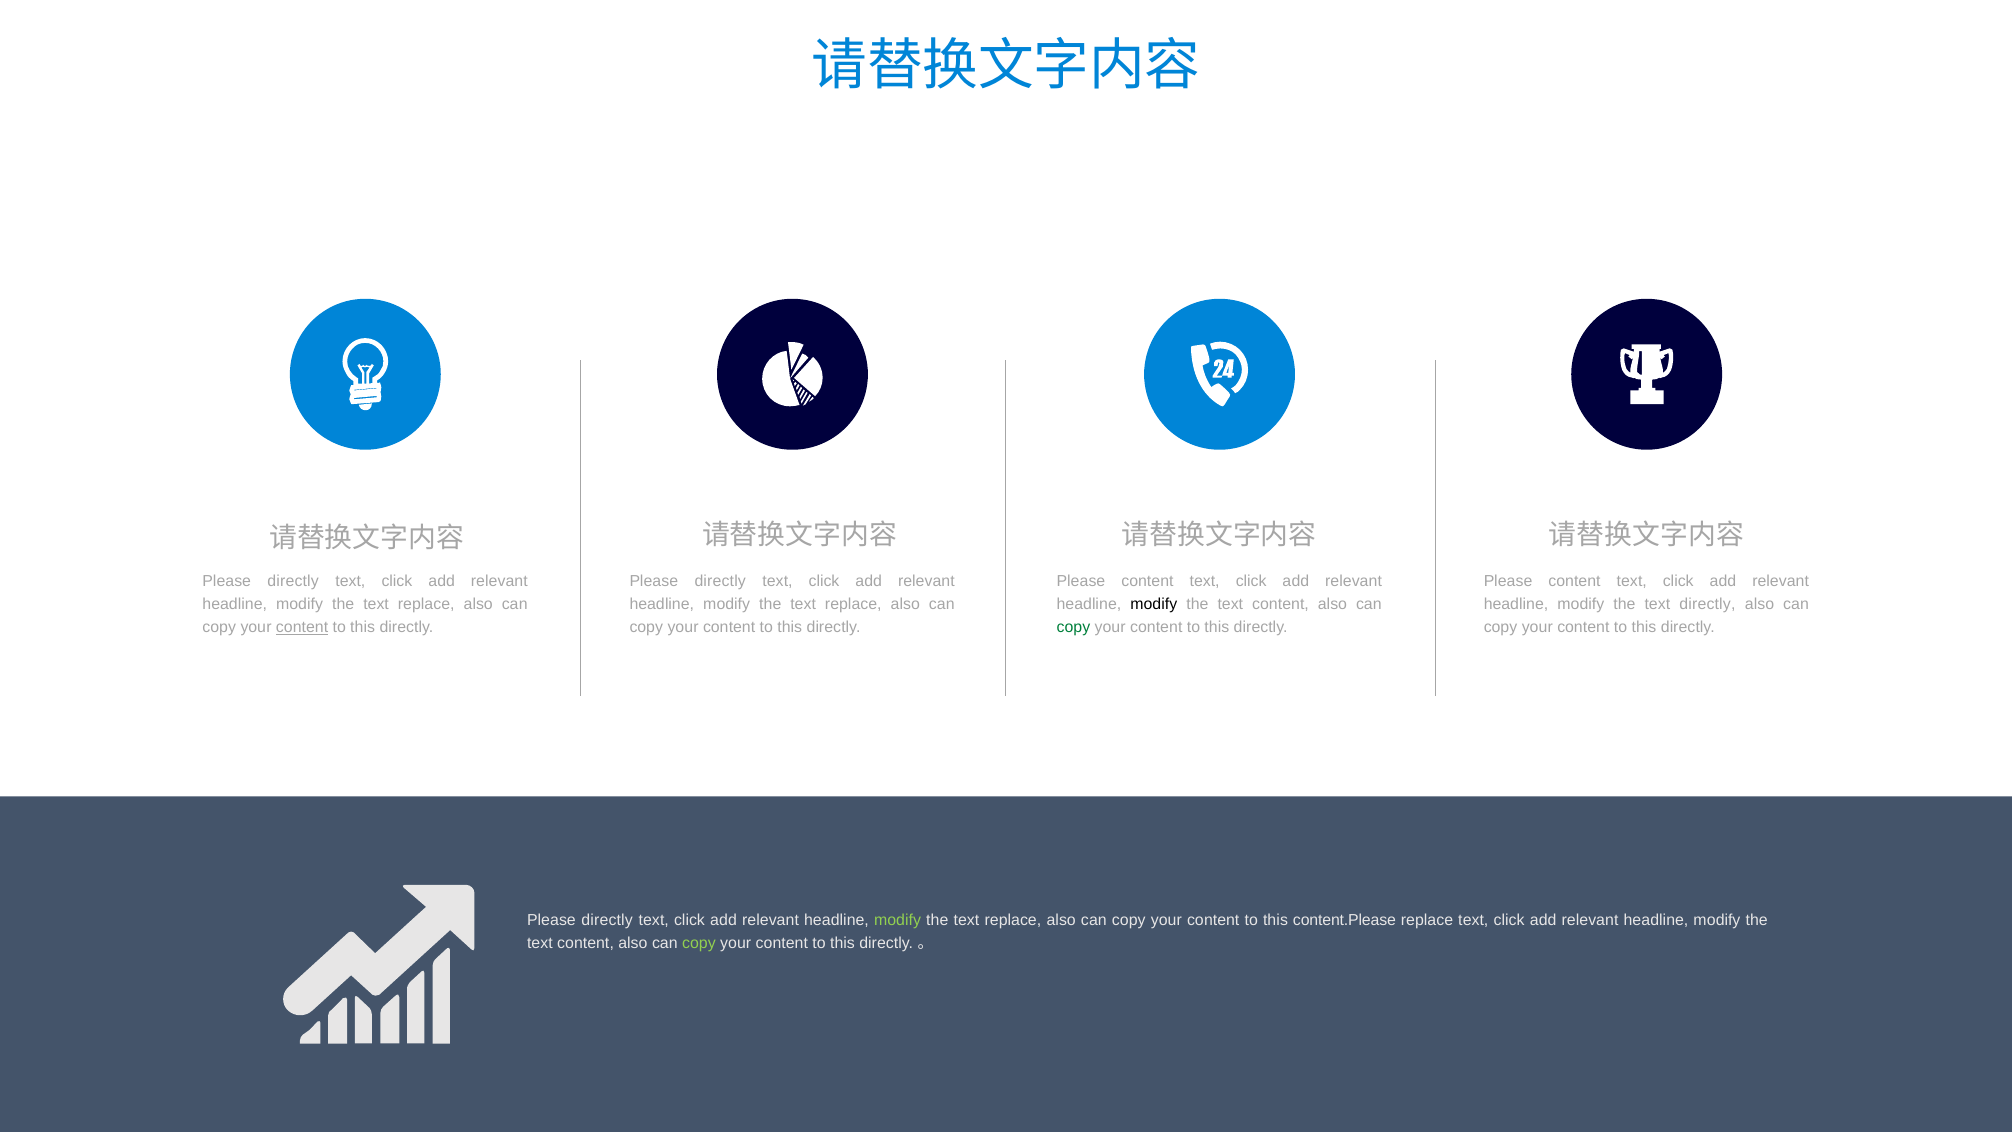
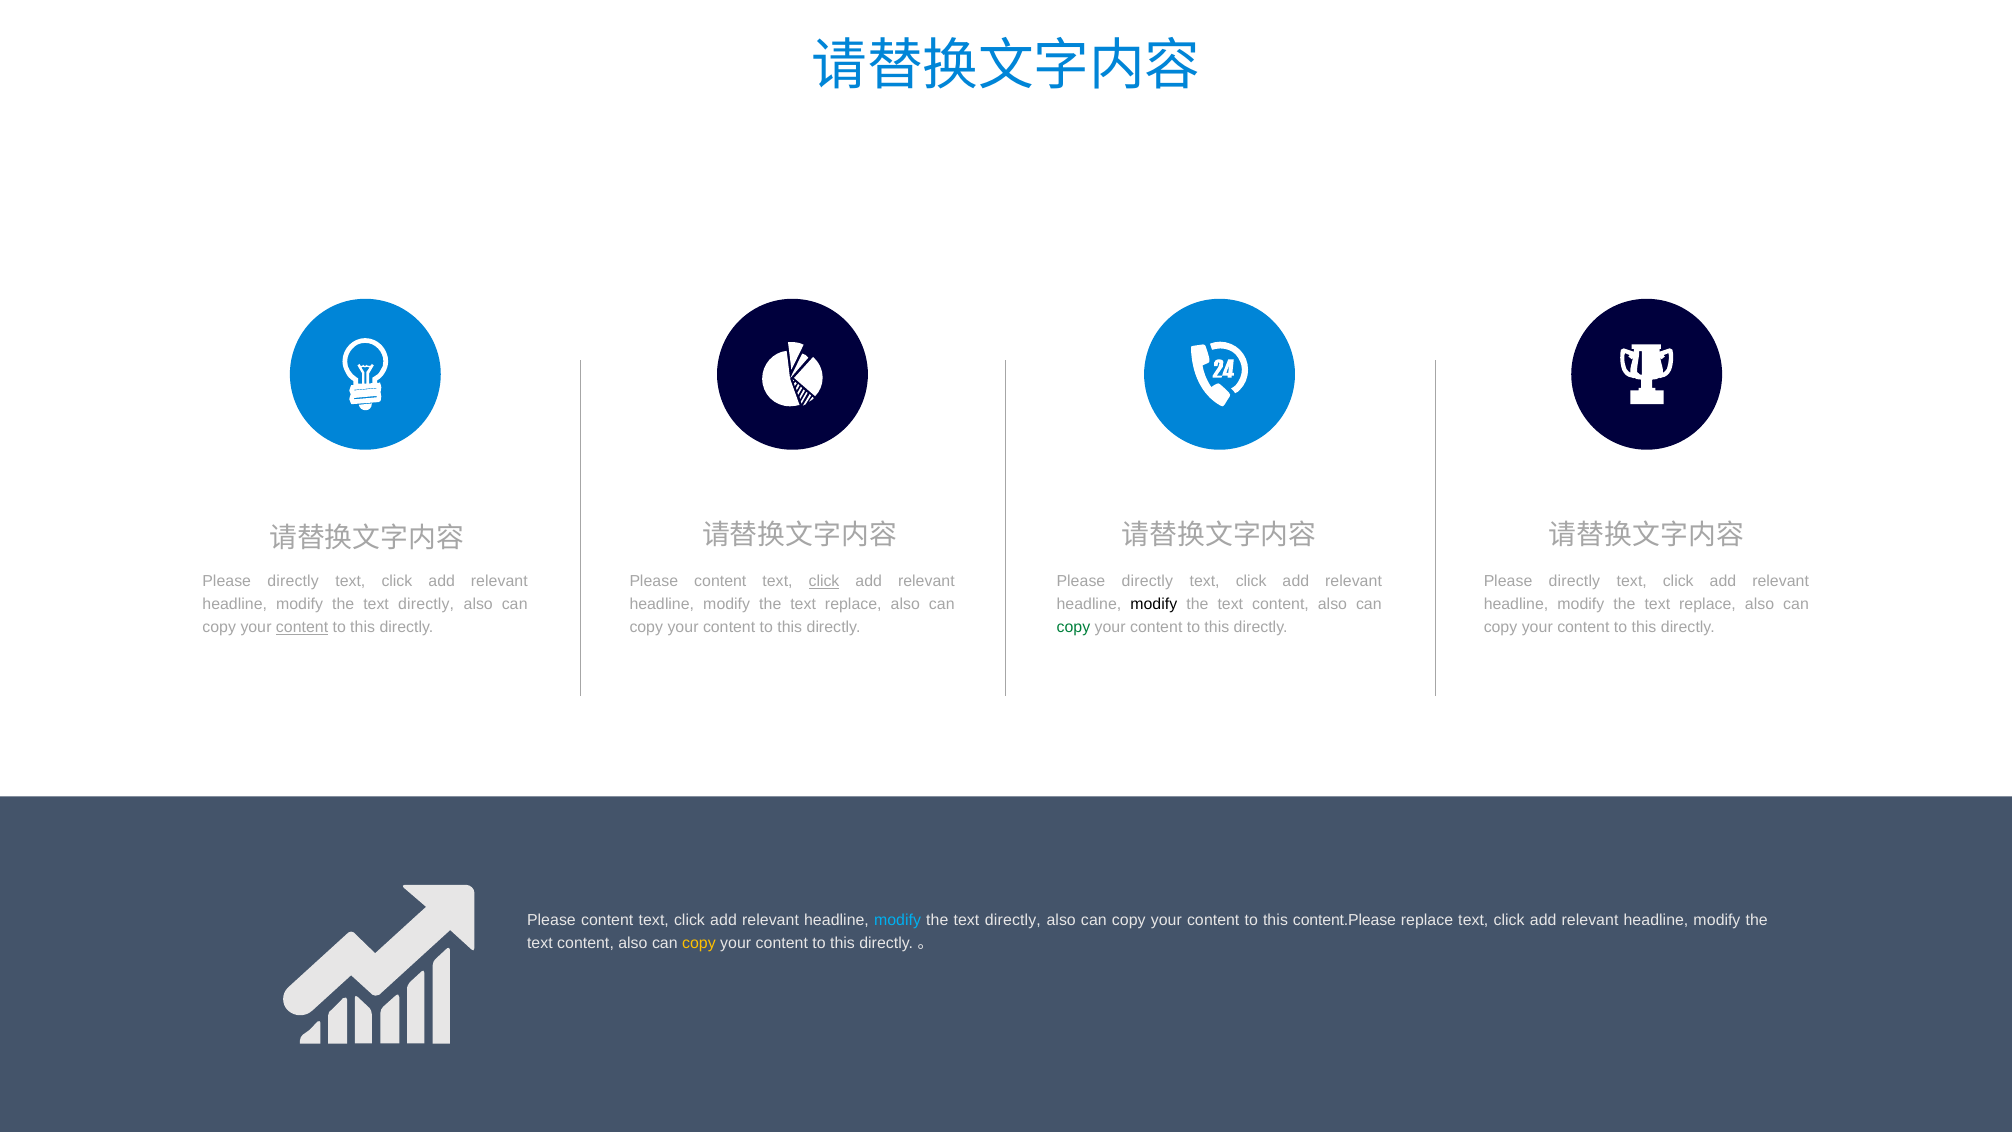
directly: directly -> content (720, 581)
click underline: none -> present (824, 581)
content: content -> directly (1147, 581)
content: content -> directly (1574, 581)
replace: replace -> directly (426, 604)
directly: directly -> replace (1708, 604)
directly: directly -> content (607, 920)
modify colour: light green -> light blue (897, 920)
replace: replace -> directly (1013, 920)
copy colour: light green -> yellow (699, 943)
